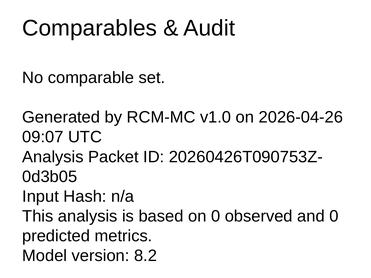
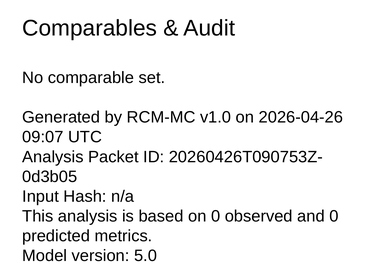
8.2: 8.2 -> 5.0 (146, 256)
